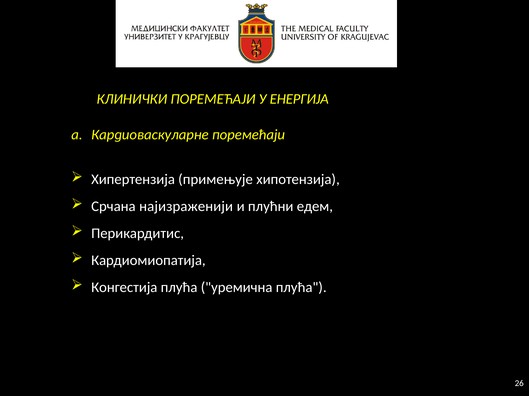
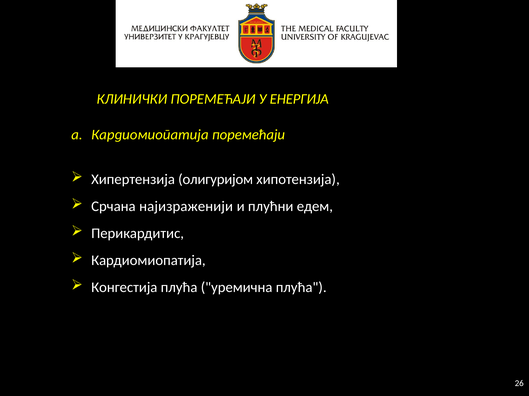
Кардиоваскуларне: Кардиоваскуларне -> Кардиомиопатија (150, 135)
примењује: примењује -> олигуријом (216, 180)
